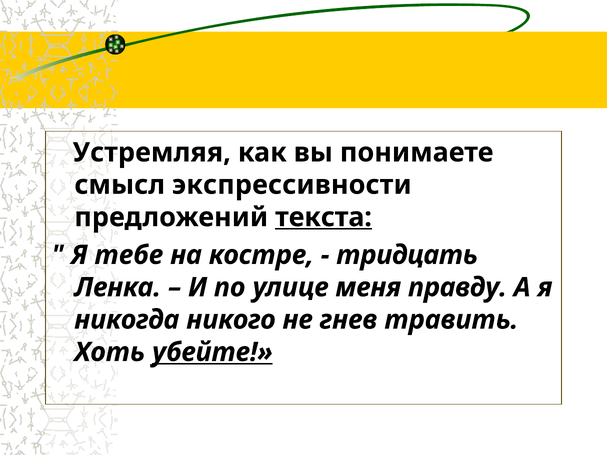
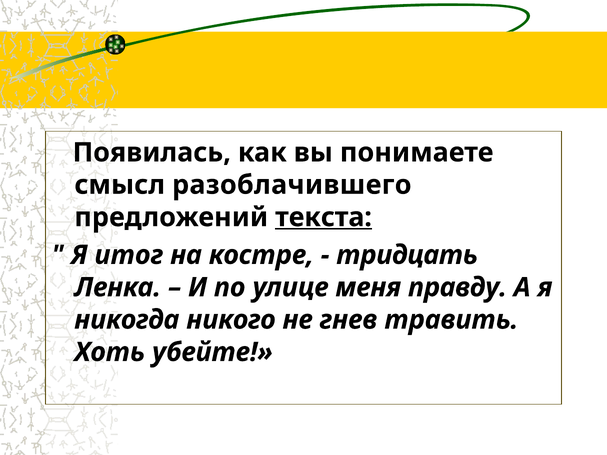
Устремляя: Устремляя -> Появилась (152, 153)
экспрессивности: экспрессивности -> разоблачившего (292, 185)
тебе: тебе -> итог (129, 255)
убейте underline: present -> none (212, 352)
